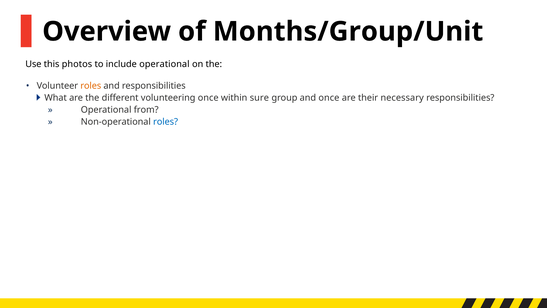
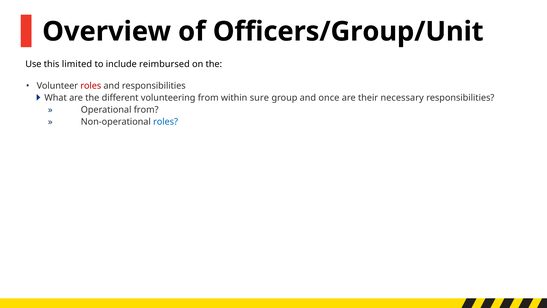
Months/Group/Unit: Months/Group/Unit -> Officers/Group/Unit (348, 32)
photos: photos -> limited (77, 64)
include operational: operational -> reimbursed (164, 64)
roles colour: orange -> red (91, 86)
volunteering once: once -> from (208, 98)
